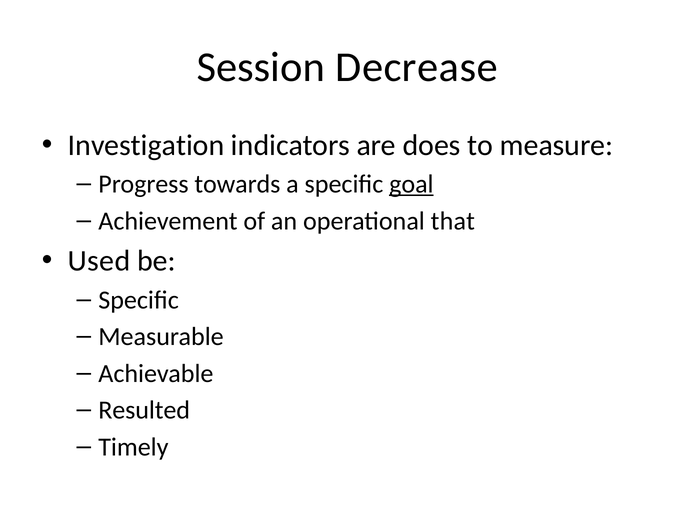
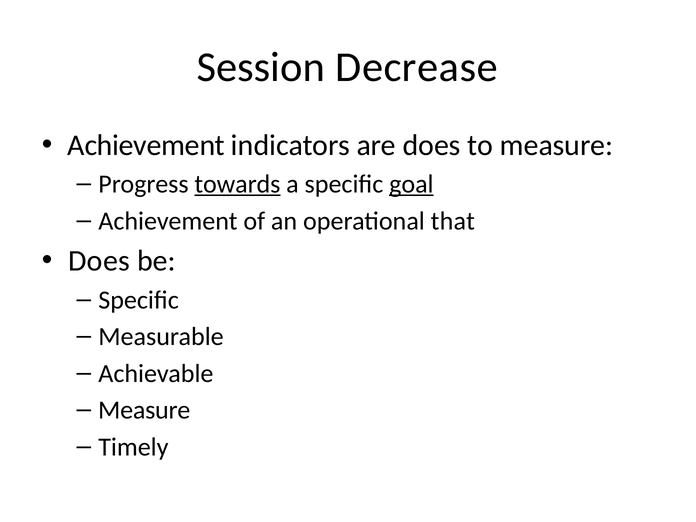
Investigation: Investigation -> Achievement (146, 145)
towards underline: none -> present (237, 184)
Used: Used -> Does (99, 261)
Resulted: Resulted -> Measure (144, 410)
